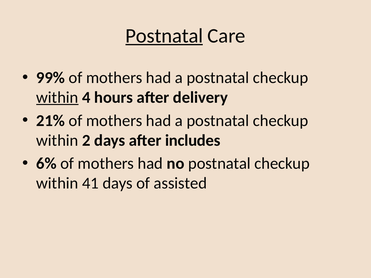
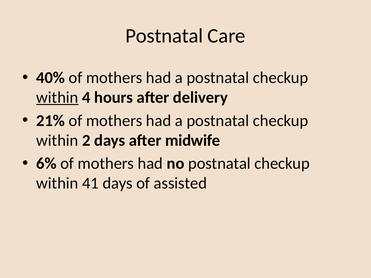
Postnatal underline: present -> none (164, 36)
99%: 99% -> 40% (51, 78)
includes: includes -> midwife (193, 141)
